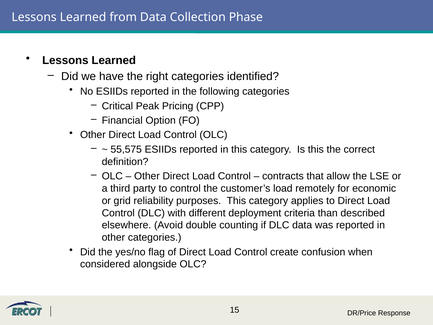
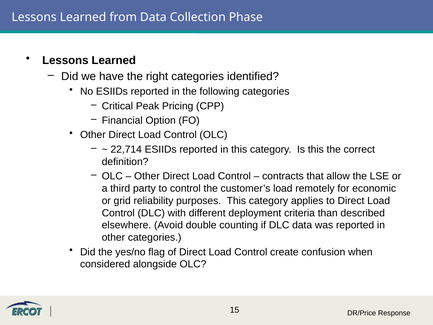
55,575: 55,575 -> 22,714 (126, 149)
